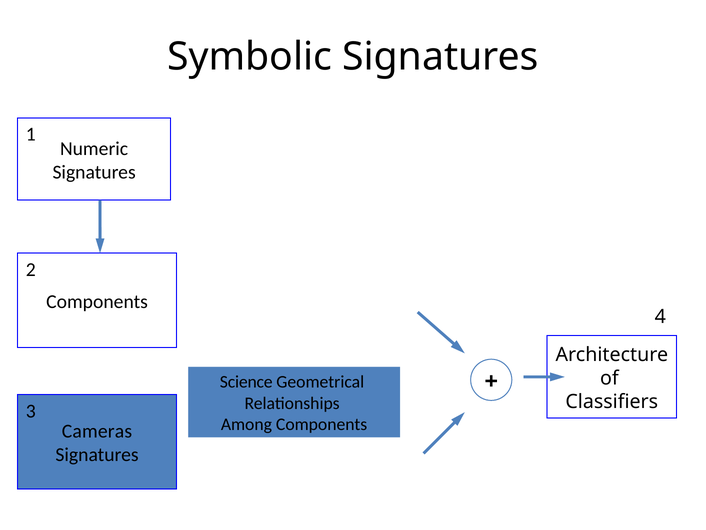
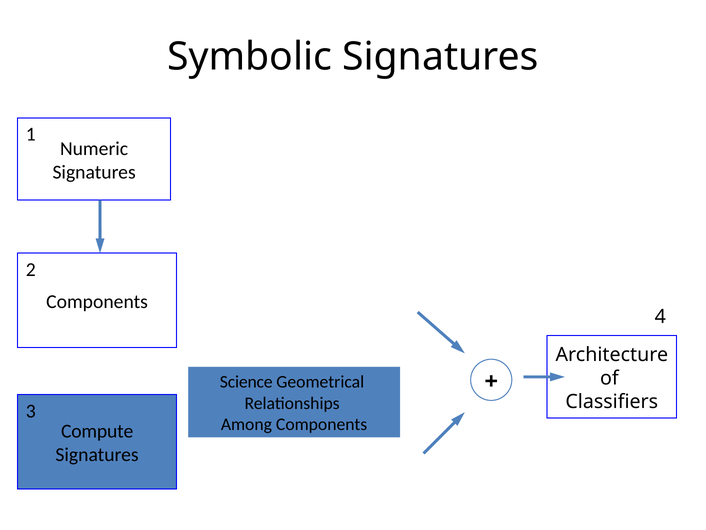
Cameras: Cameras -> Compute (97, 431)
